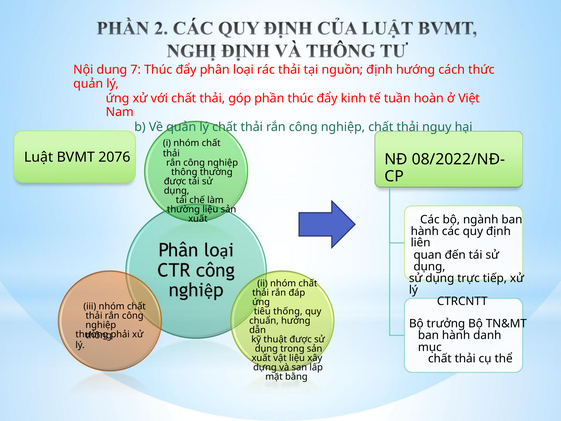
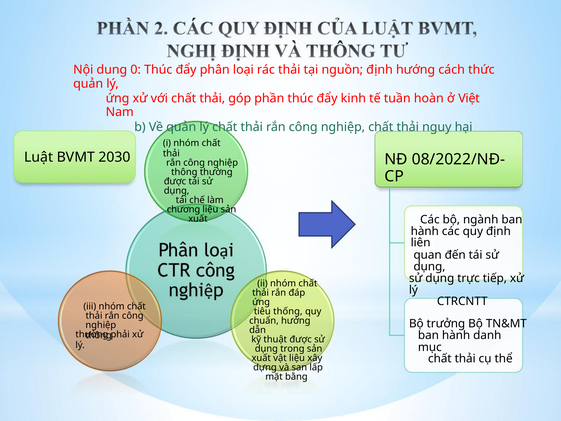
7: 7 -> 0 (136, 70)
2076: 2076 -> 2030 (115, 157)
thường: thường -> chương (184, 209)
